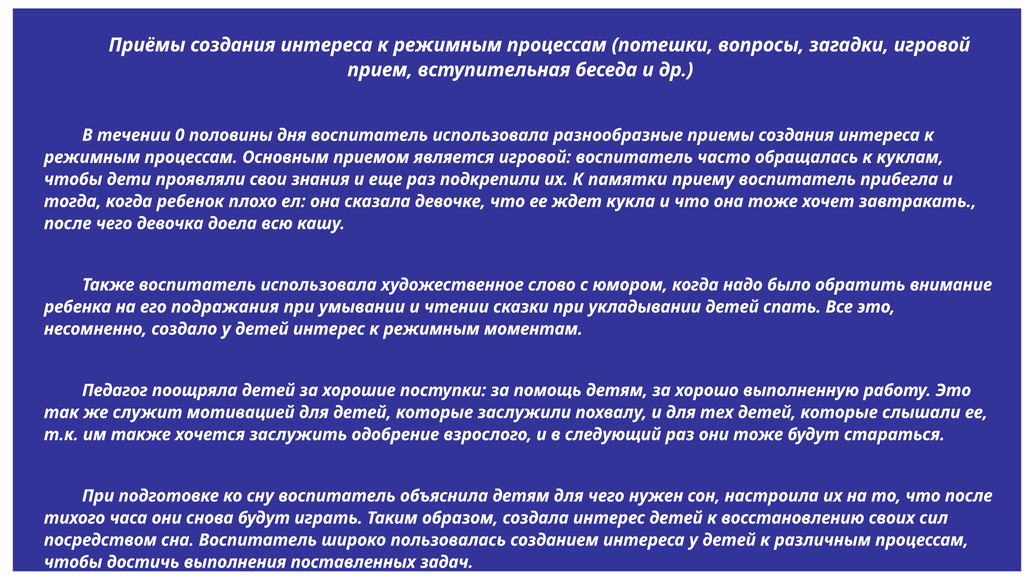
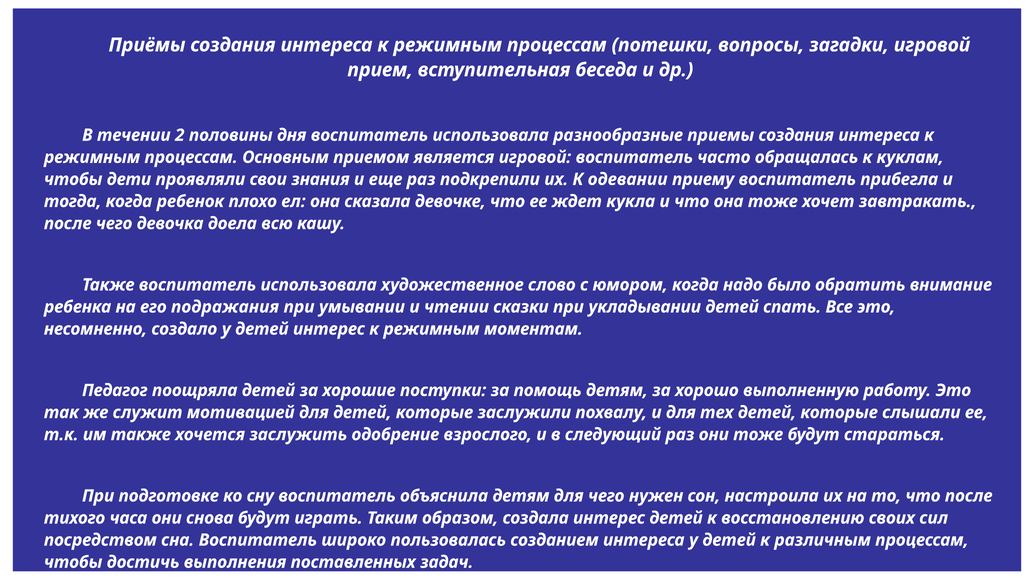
0: 0 -> 2 (180, 135)
памятки: памятки -> одевании (628, 179)
